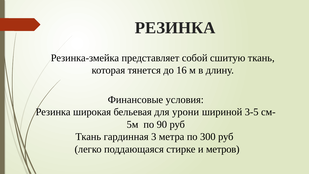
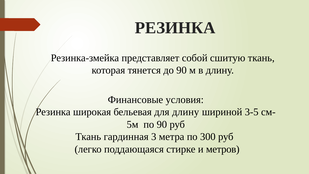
до 16: 16 -> 90 (182, 70)
для урони: урони -> длину (186, 112)
